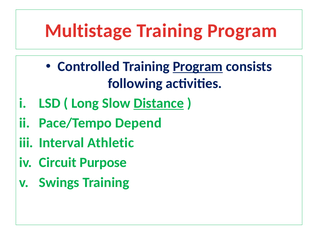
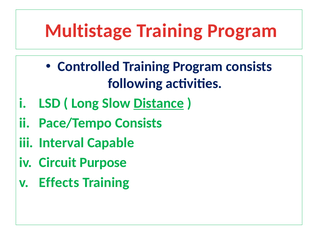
Program underline: present -> none (198, 67)
Pace/Tempo Depend: Depend -> Consists (138, 123)
Athletic: Athletic -> Capable (111, 143)
Swings: Swings -> Effects (59, 183)
